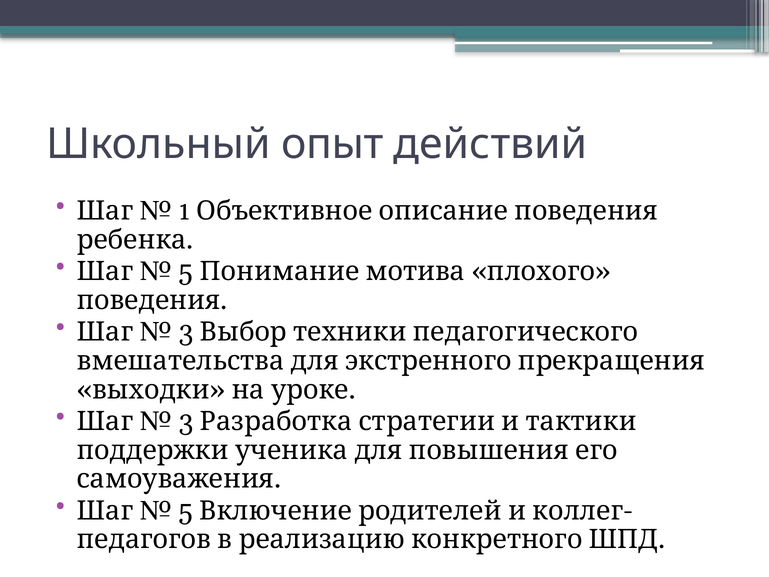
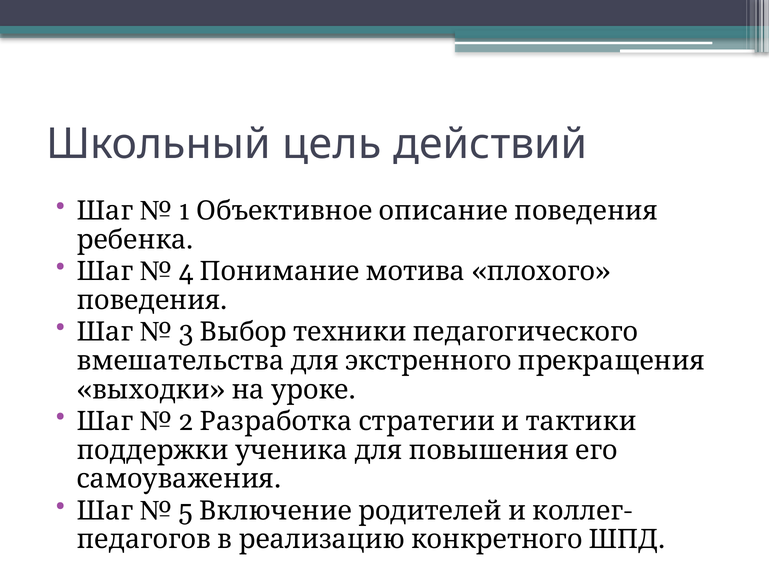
опыт: опыт -> цель (332, 144)
5: 5 -> 4 (186, 271)
3: 3 -> 2 (186, 421)
